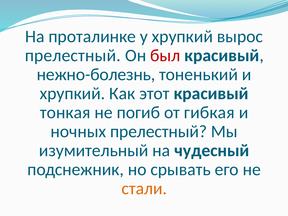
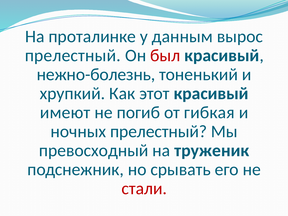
у хрупкий: хрупкий -> данным (182, 36)
тонкая: тонкая -> имеют (65, 113)
изумительный: изумительный -> превосходный (94, 151)
чудесный: чудесный -> труженик (212, 151)
стали colour: orange -> red (144, 189)
